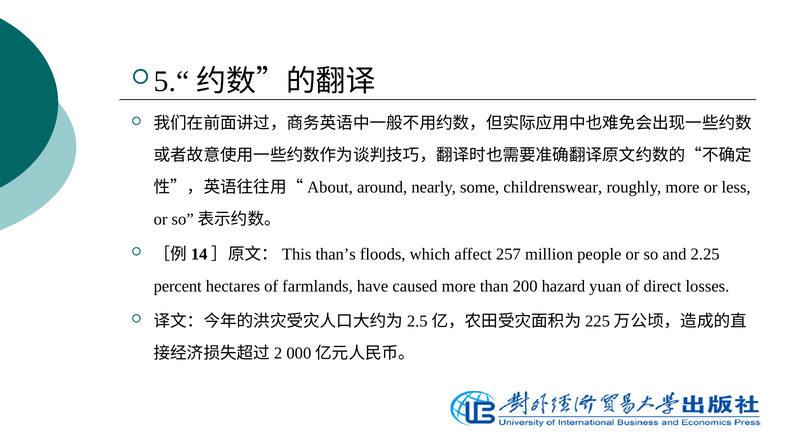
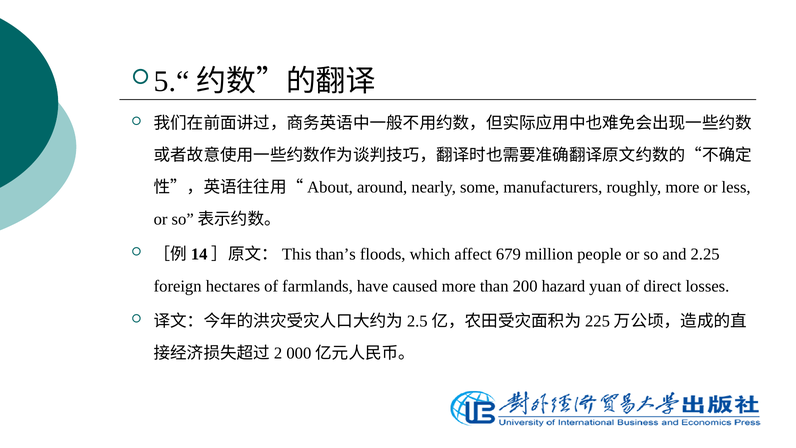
childrenswear: childrenswear -> manufacturers (553, 187)
257: 257 -> 679 (508, 254)
percent: percent -> foreign (178, 286)
